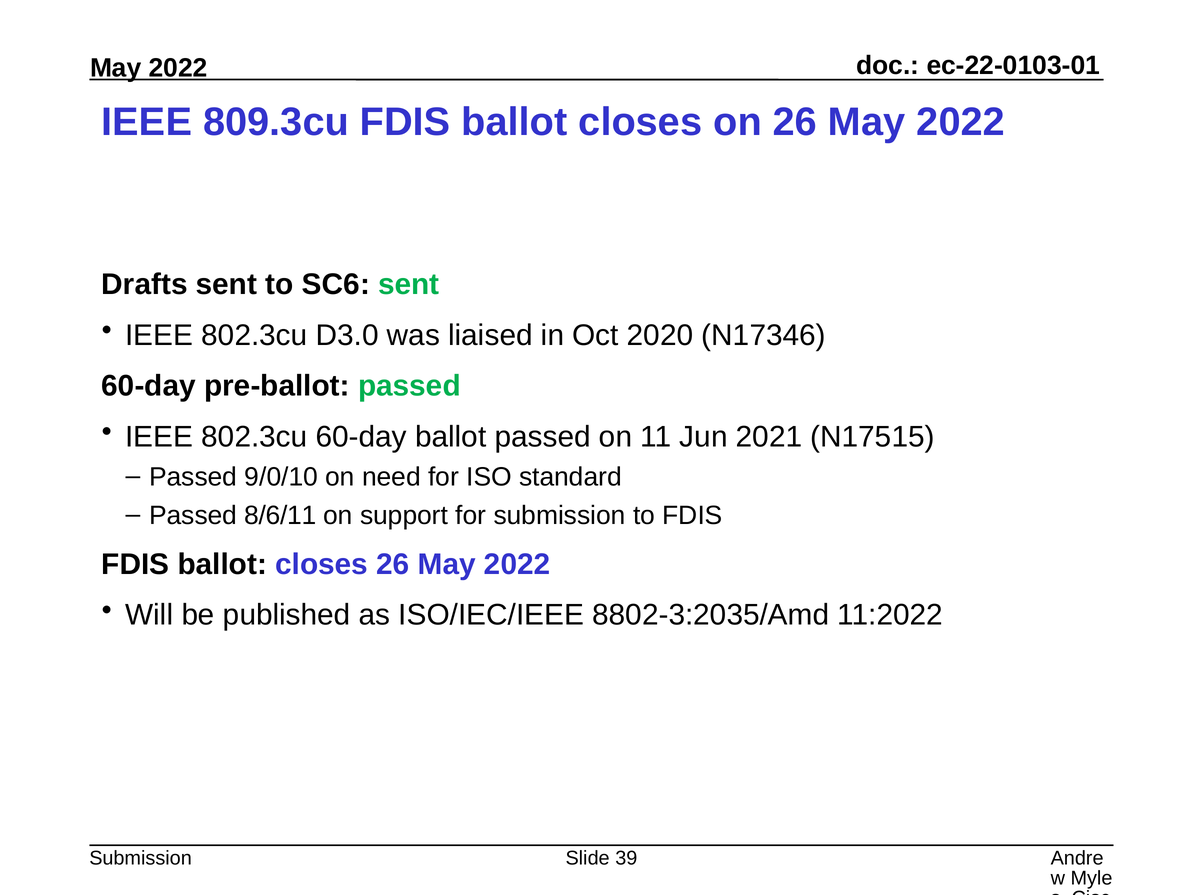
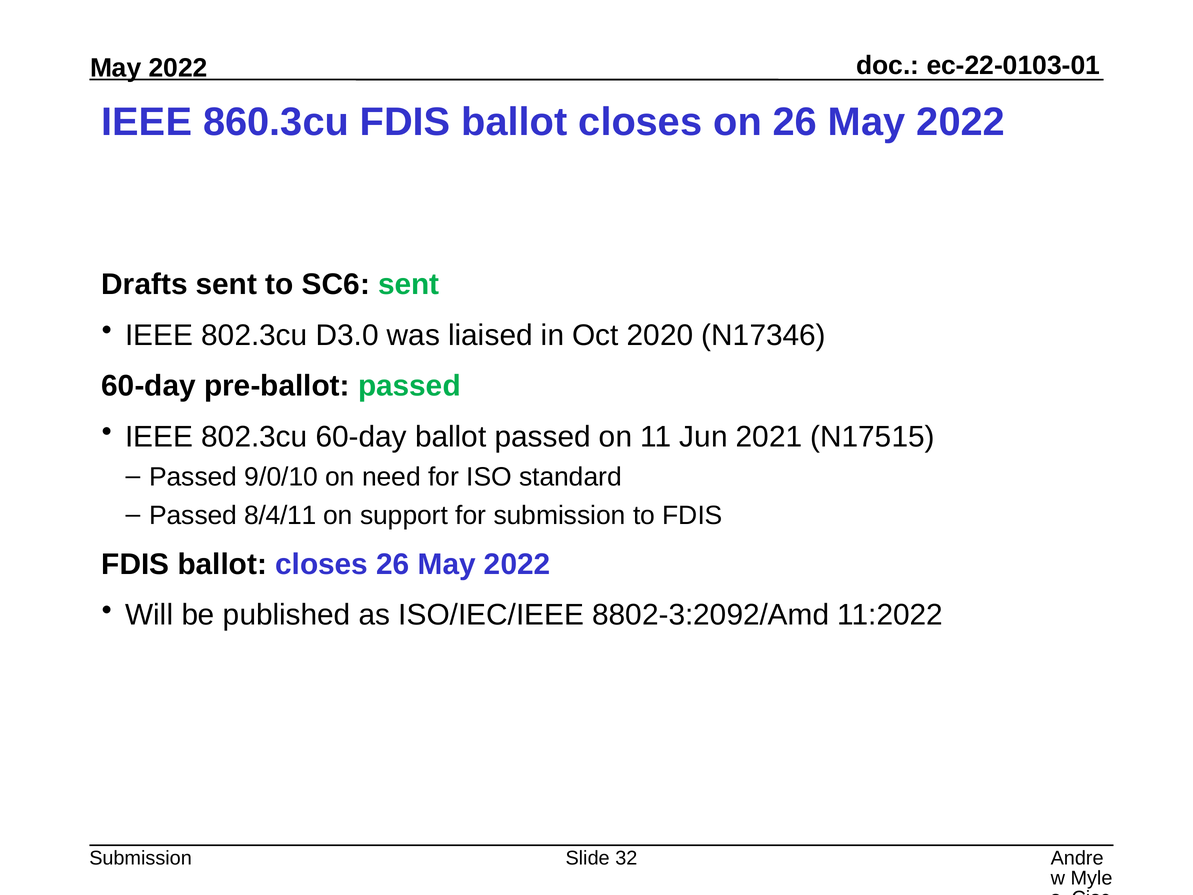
809.3cu: 809.3cu -> 860.3cu (276, 122)
8/6/11: 8/6/11 -> 8/4/11 (280, 515)
8802-3:2035/Amd: 8802-3:2035/Amd -> 8802-3:2092/Amd (711, 615)
39: 39 -> 32 (626, 858)
